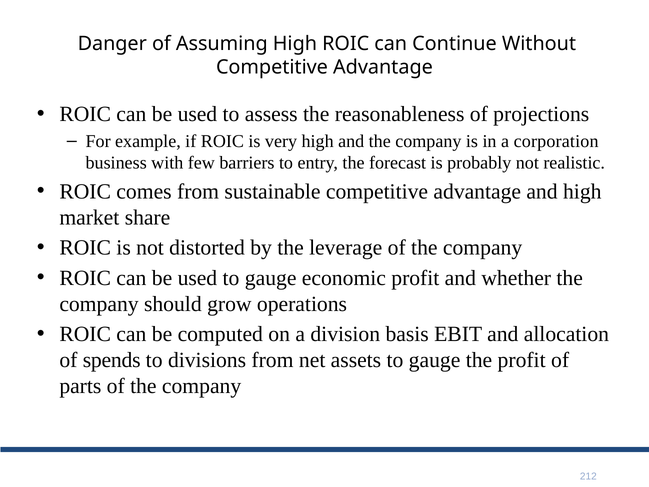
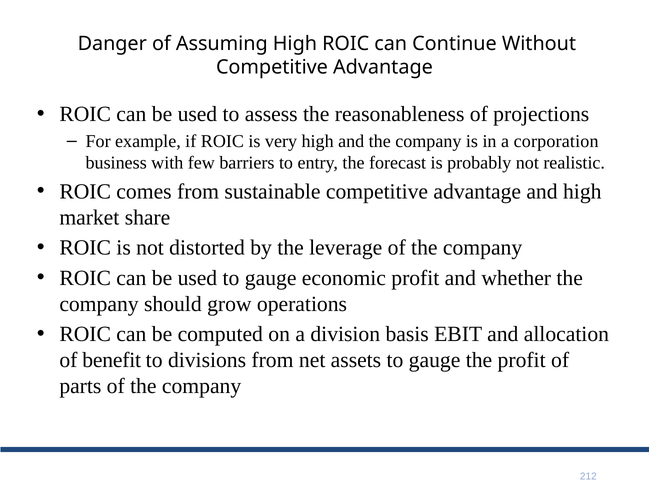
spends: spends -> benefit (112, 360)
